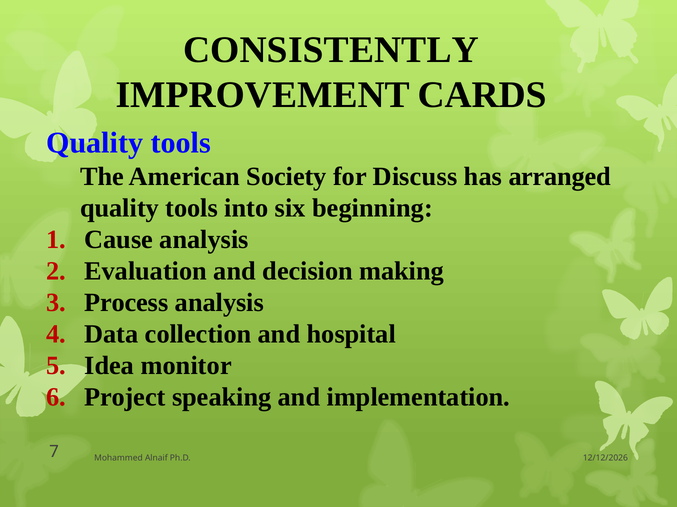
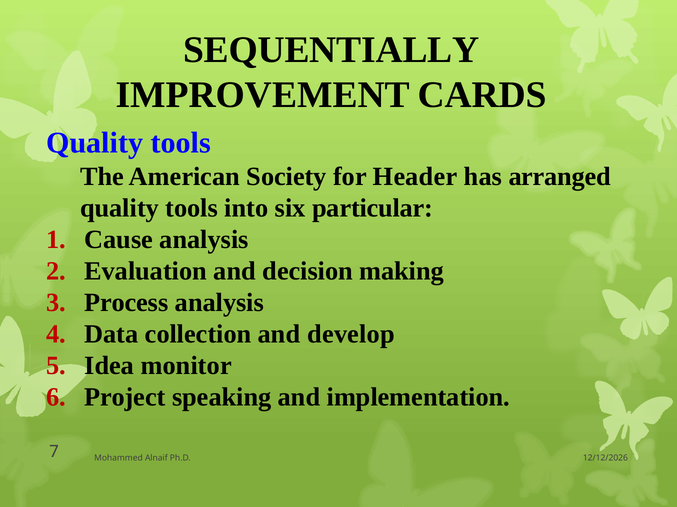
CONSISTENTLY: CONSISTENTLY -> SEQUENTIALLY (331, 50)
Discuss: Discuss -> Header (415, 177)
beginning: beginning -> particular (373, 208)
hospital: hospital -> develop (351, 334)
